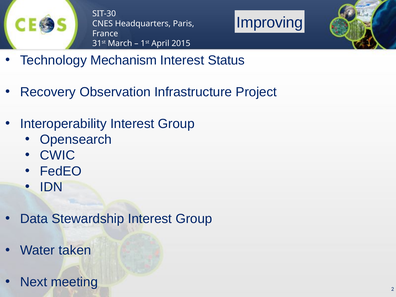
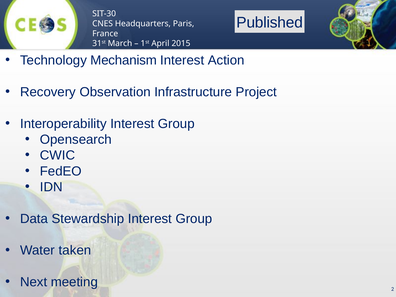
Improving: Improving -> Published (270, 23)
Status: Status -> Action (226, 60)
